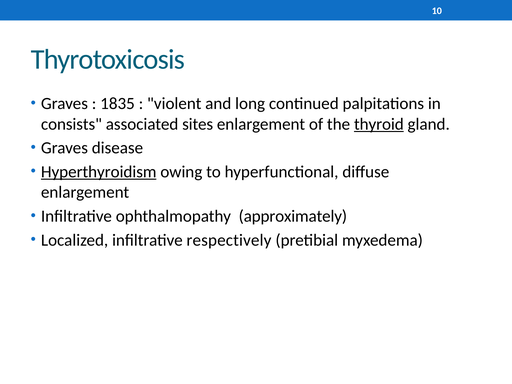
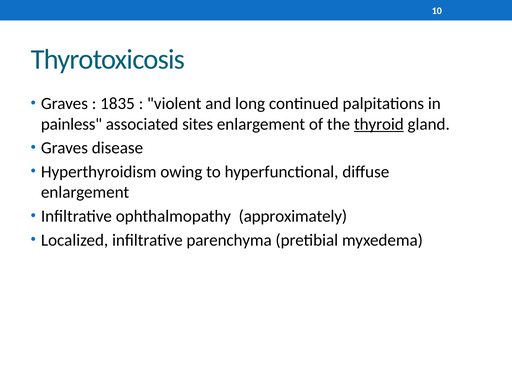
consists: consists -> painless (72, 124)
Hyperthyroidism underline: present -> none (99, 172)
respectively: respectively -> parenchyma (229, 240)
